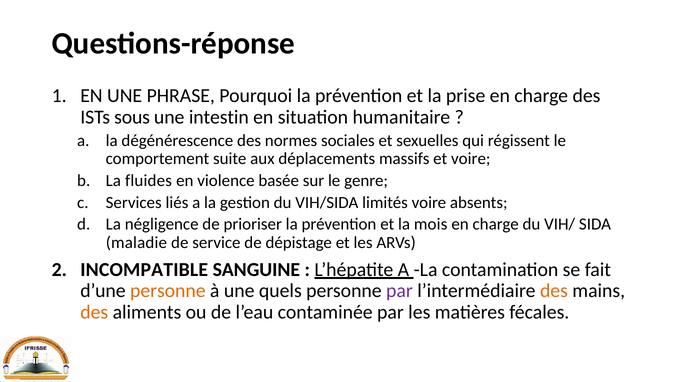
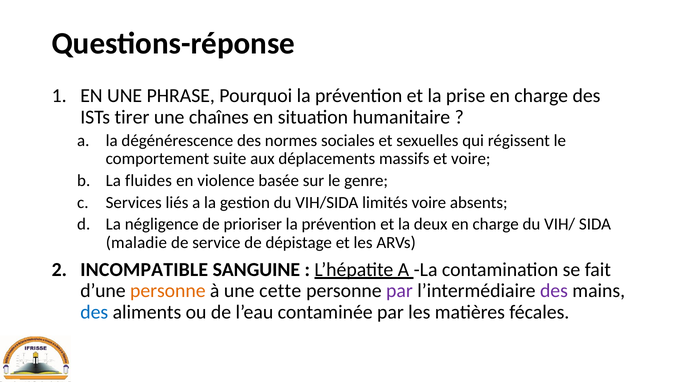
sous: sous -> tirer (132, 117)
intestin: intestin -> chaînes (219, 117)
mois: mois -> deux (431, 224)
quels: quels -> cette (280, 290)
des colour: orange -> purple (554, 290)
des colour: orange -> blue (94, 312)
